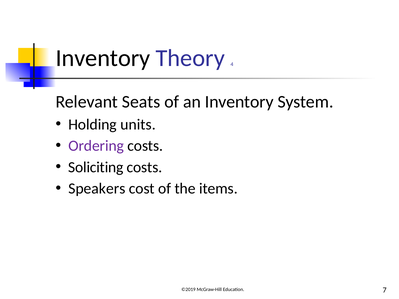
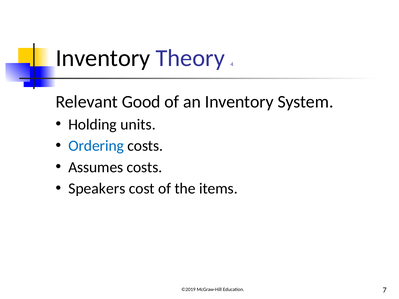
Seats: Seats -> Good (141, 102)
Ordering colour: purple -> blue (96, 146)
Soliciting: Soliciting -> Assumes (96, 167)
